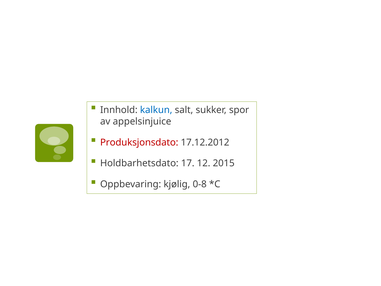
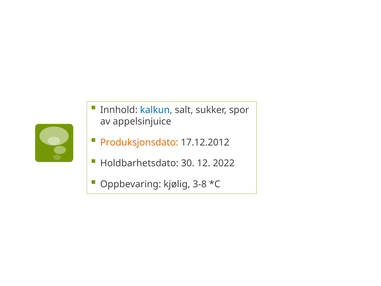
Produksjonsdato colour: red -> orange (139, 142)
17: 17 -> 30 (188, 163)
2015: 2015 -> 2022 (224, 163)
0-8: 0-8 -> 3-8 (200, 184)
